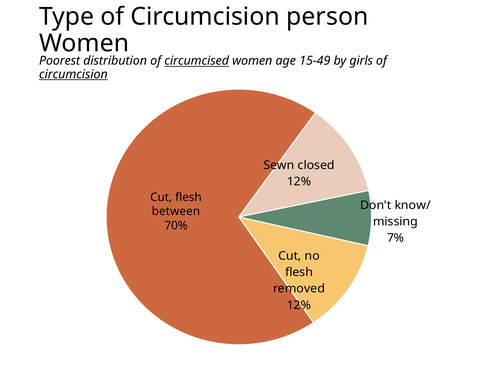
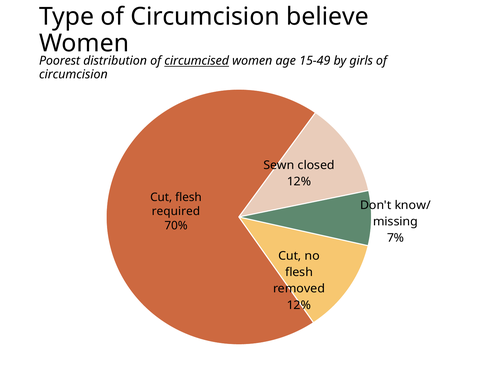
person: person -> believe (327, 17)
circumcision underline: present -> none (73, 74)
between: between -> required (176, 211)
